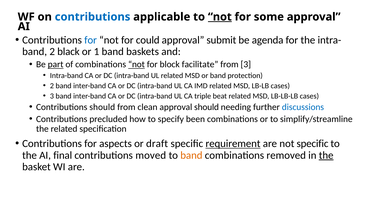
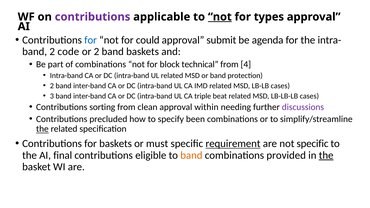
contributions colour: blue -> purple (93, 17)
some: some -> types (269, 17)
black: black -> code (68, 52)
or 1: 1 -> 2 (96, 52)
part underline: present -> none (56, 64)
not underline: present -> none (136, 64)
facilitate: facilitate -> technical (200, 64)
from 3: 3 -> 4 (246, 64)
Contributions should: should -> sorting (102, 107)
approval should: should -> within (206, 107)
discussions colour: blue -> purple (303, 107)
the underline: none -> present (42, 129)
for aspects: aspects -> baskets (116, 144)
draft: draft -> must (157, 144)
moved: moved -> eligible (151, 155)
removed: removed -> provided (286, 155)
